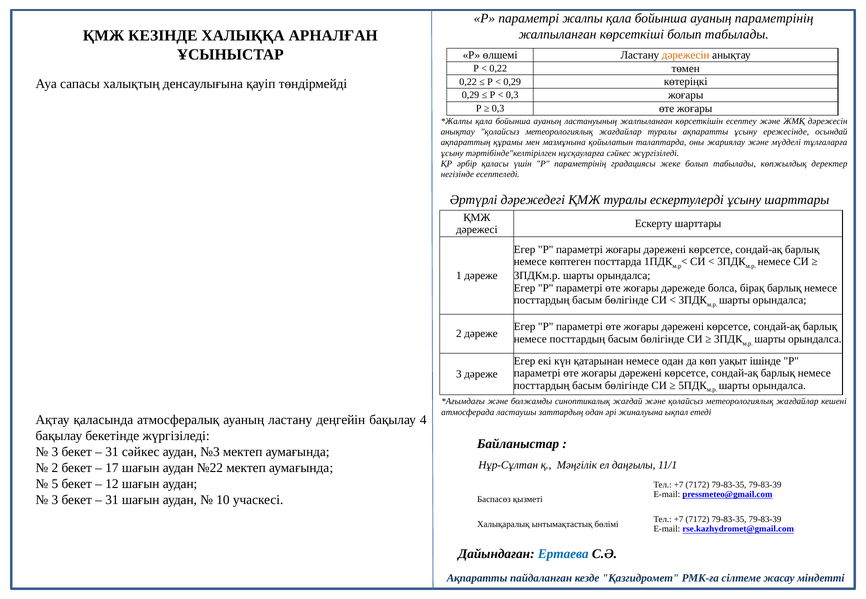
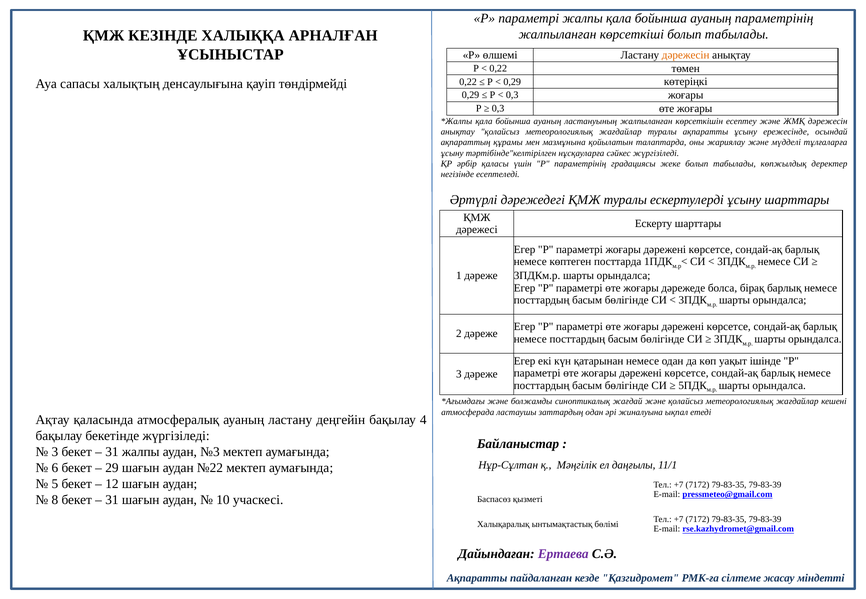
31 сәйкес: сәйкес -> жалпы (141, 452)
2: 2 -> 6 (55, 468)
17: 17 -> 29 (112, 468)
3: 3 -> 8 (55, 500)
Ертаева colour: blue -> purple (563, 554)
